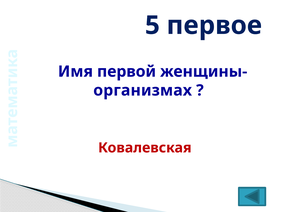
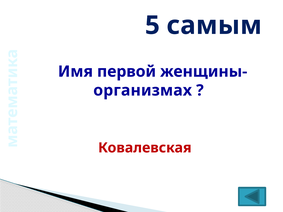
первое: первое -> самым (214, 25)
